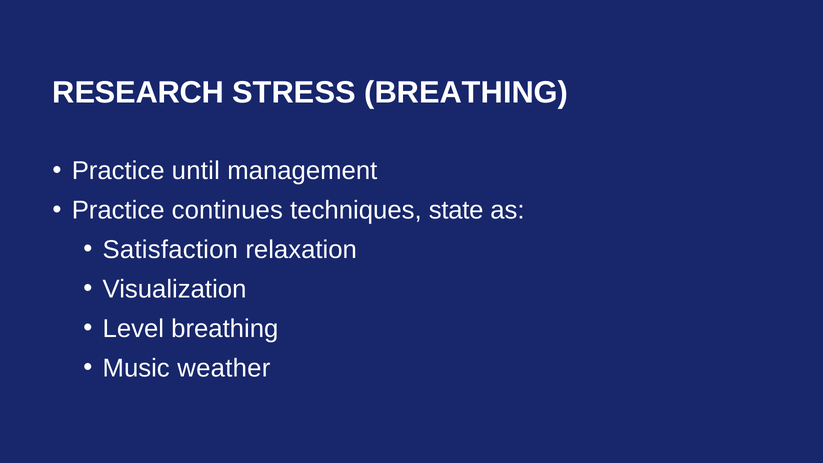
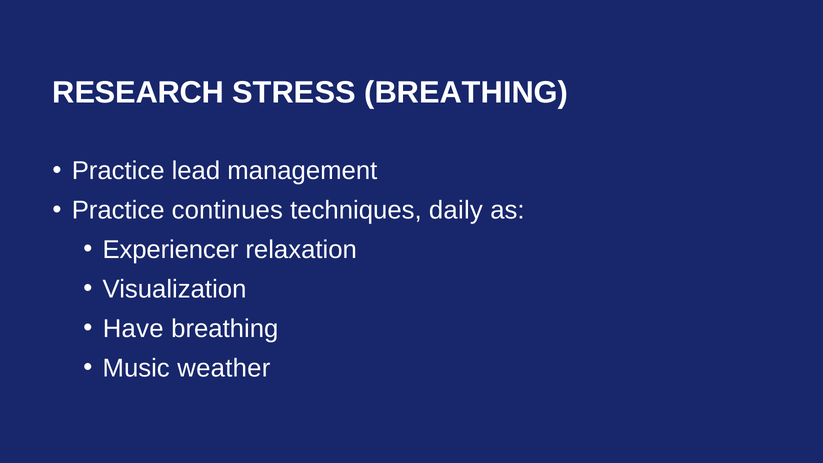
until: until -> lead (196, 171)
state: state -> daily (456, 210)
Satisfaction: Satisfaction -> Experiencer (171, 250)
Level: Level -> Have (133, 329)
